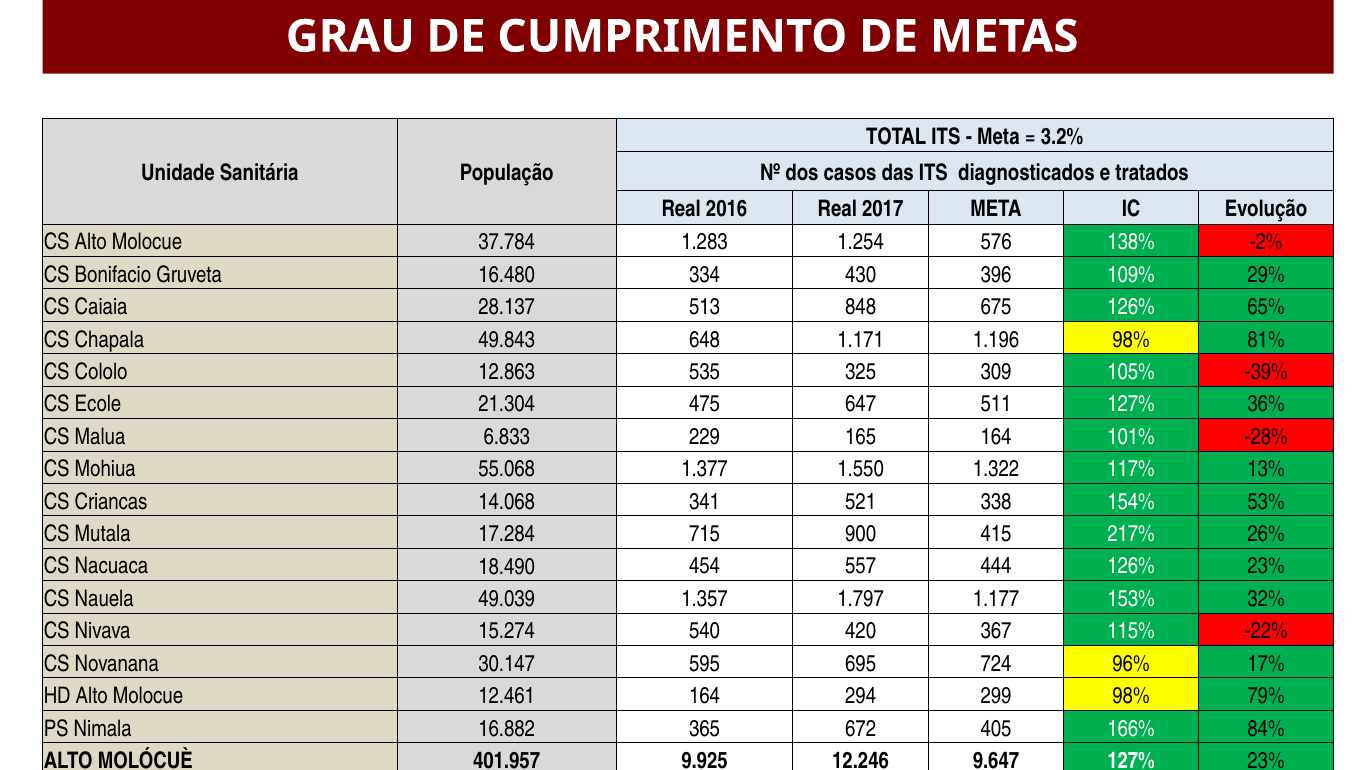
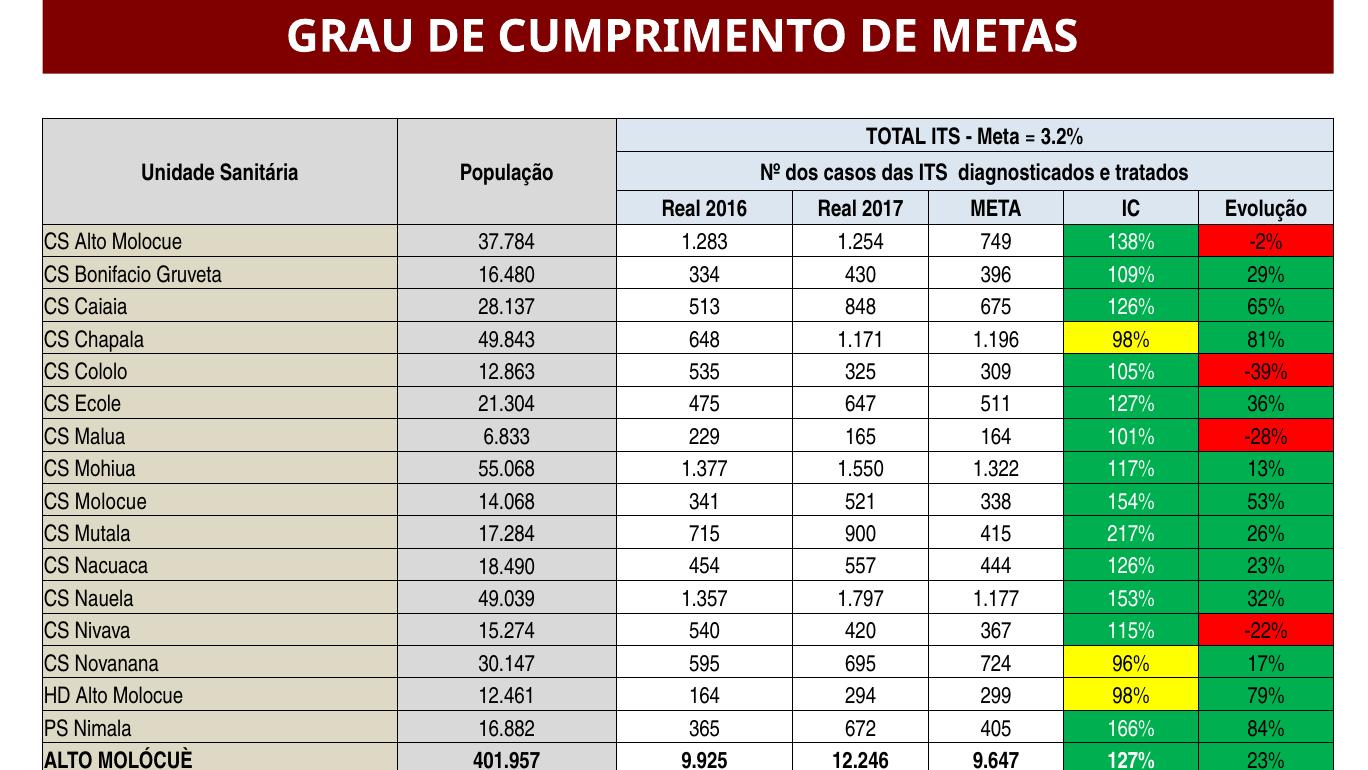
576: 576 -> 749 (996, 242)
CS Criancas: Criancas -> Molocue (111, 501)
